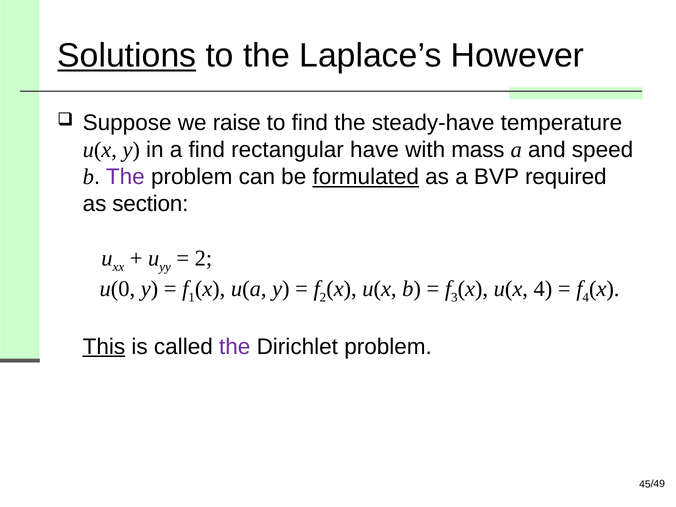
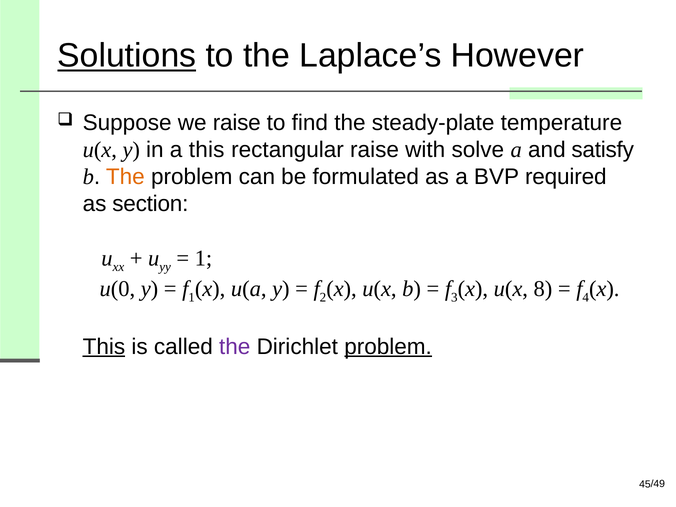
steady-have: steady-have -> steady-plate (433, 123)
a find: find -> this (207, 150)
rectangular have: have -> raise (375, 150)
mass: mass -> solve (478, 150)
speed: speed -> satisfy (603, 150)
The colour: purple -> orange (125, 177)
formulated underline: present -> none (366, 177)
2: 2 -> 1 (203, 258)
u(x 4: 4 -> 8 (543, 289)
problem underline: none -> present (388, 347)
